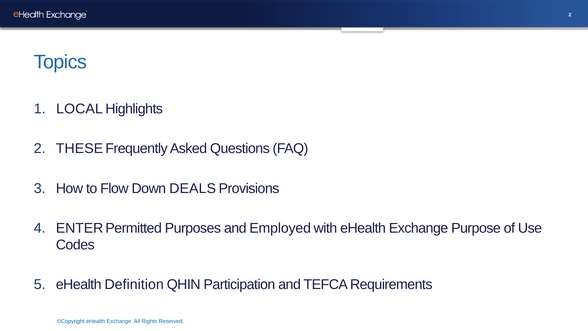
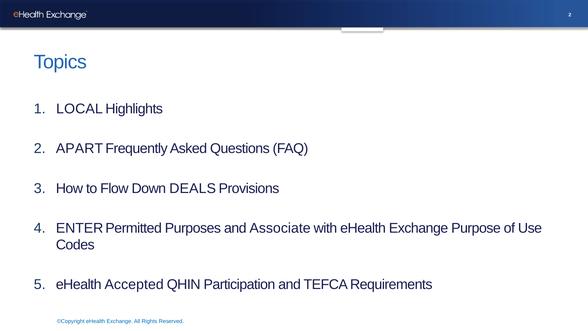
THESE: THESE -> APART (79, 149)
Employed: Employed -> Associate (280, 228)
Definition: Definition -> Accepted (134, 284)
